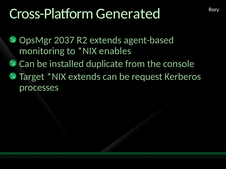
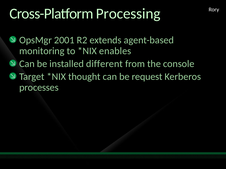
Generated: Generated -> Processing (128, 14)
2037: 2037 -> 2001 (64, 40)
duplicate: duplicate -> different (104, 64)
extends: extends -> thought (84, 77)
